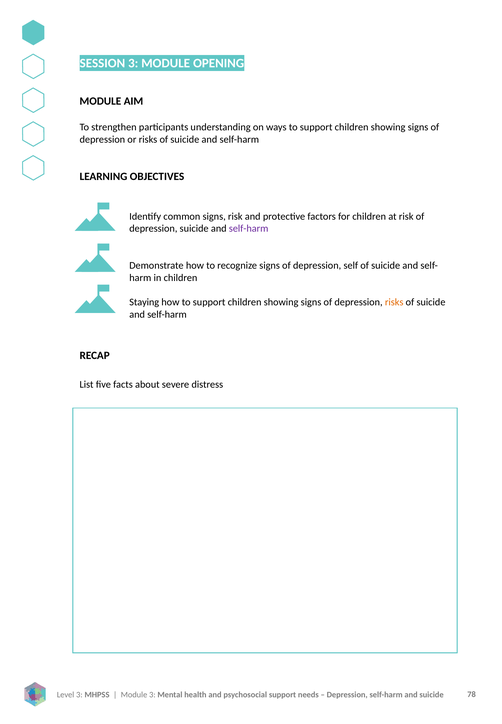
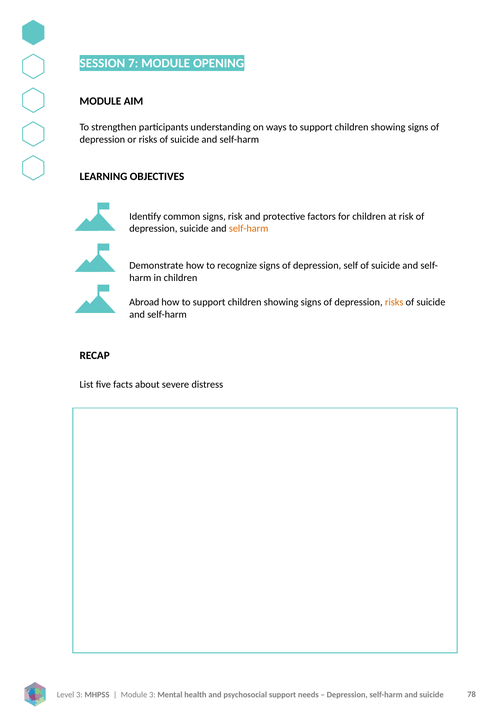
SESSION 3: 3 -> 7 (133, 63)
self-harm colour: purple -> orange (249, 229)
Staying: Staying -> Abroad (144, 303)
